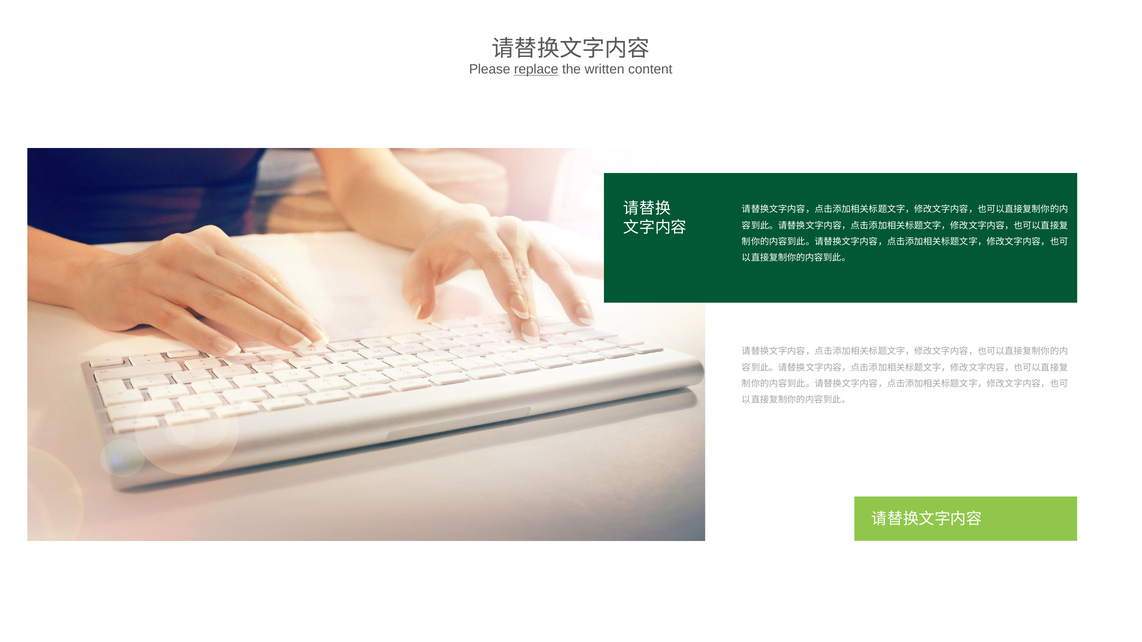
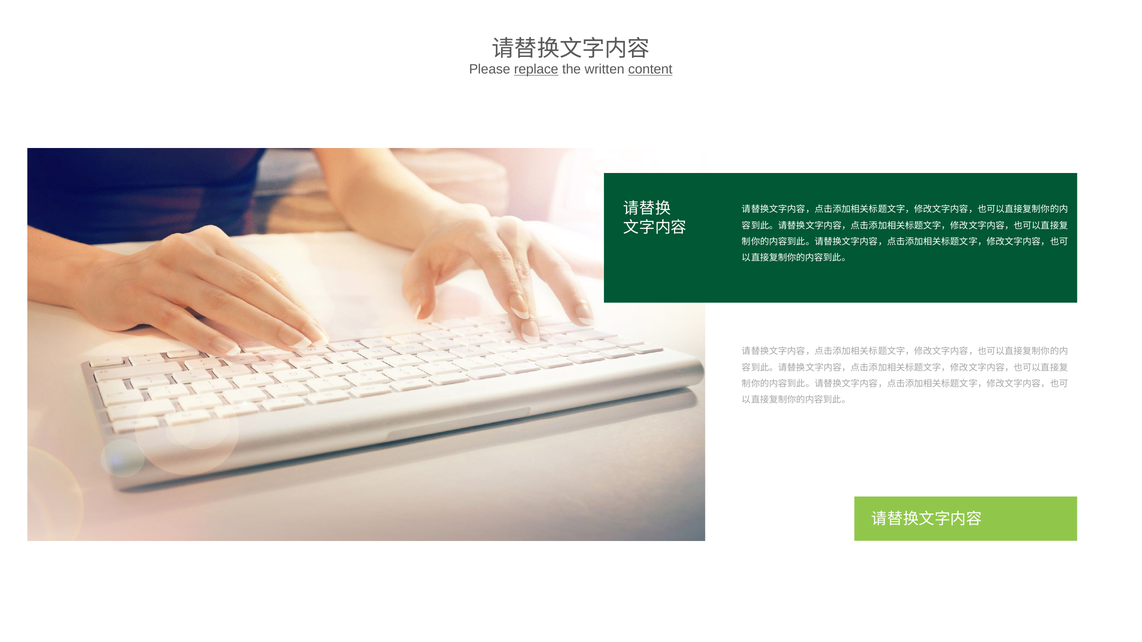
content underline: none -> present (650, 70)
